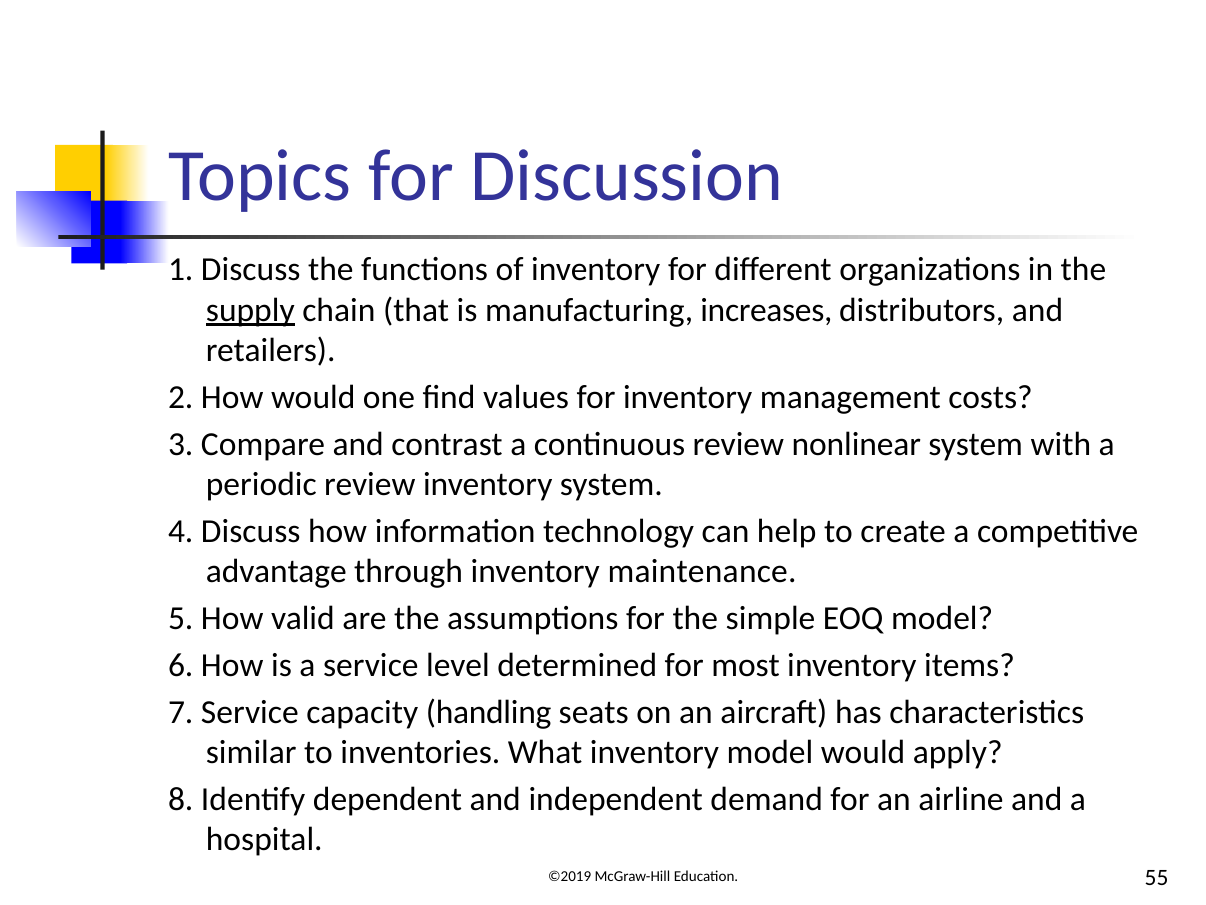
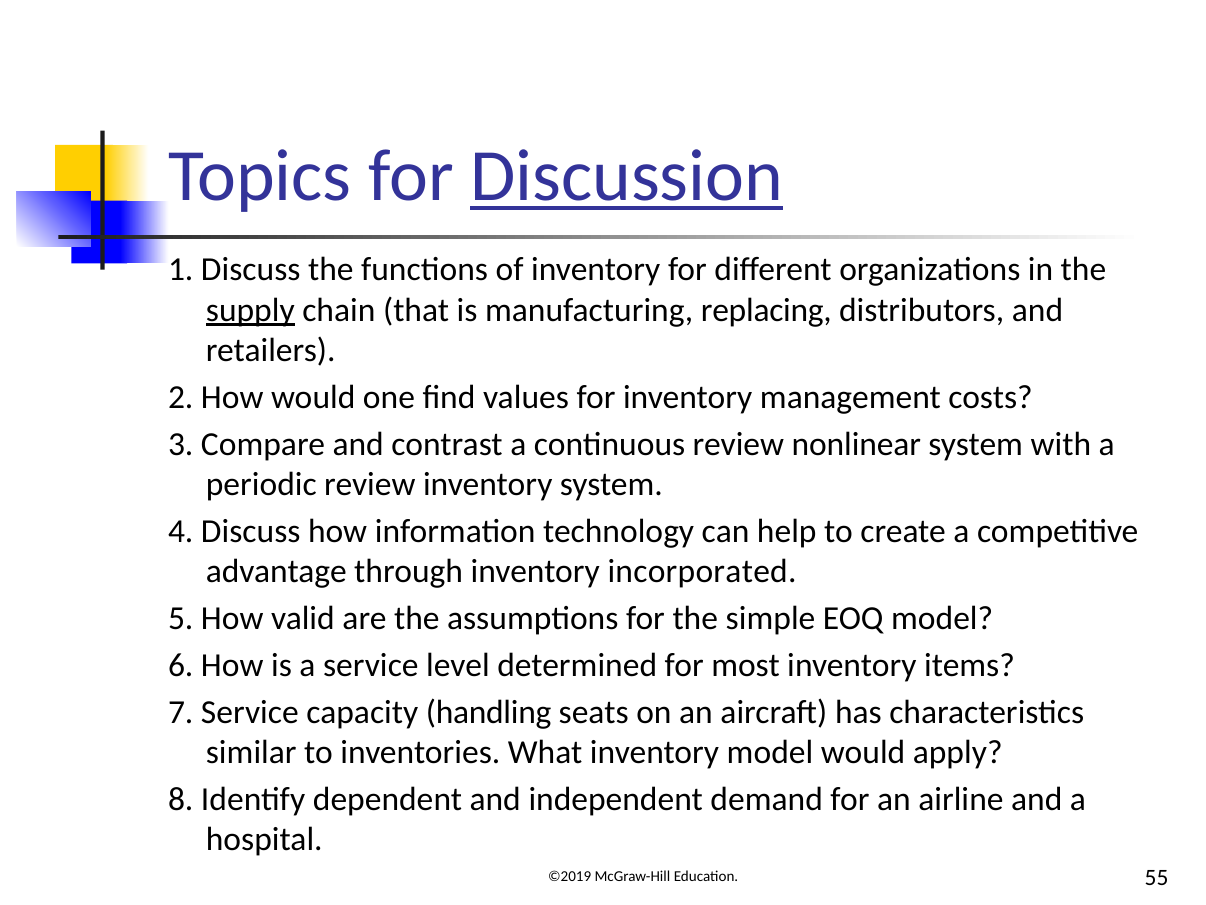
Discussion underline: none -> present (627, 176)
increases: increases -> replacing (766, 310)
maintenance: maintenance -> incorporated (702, 571)
